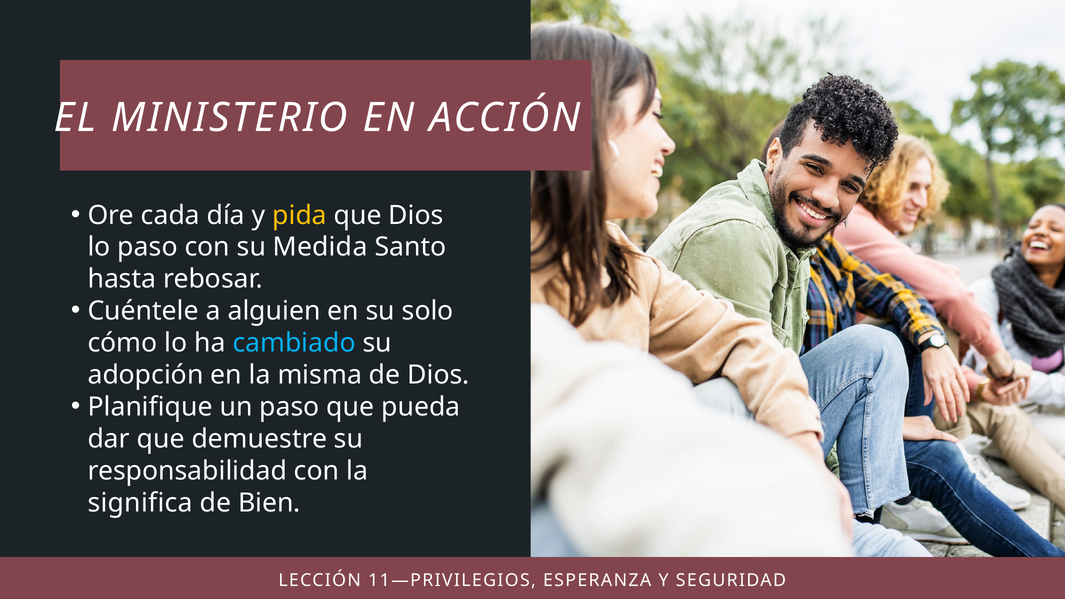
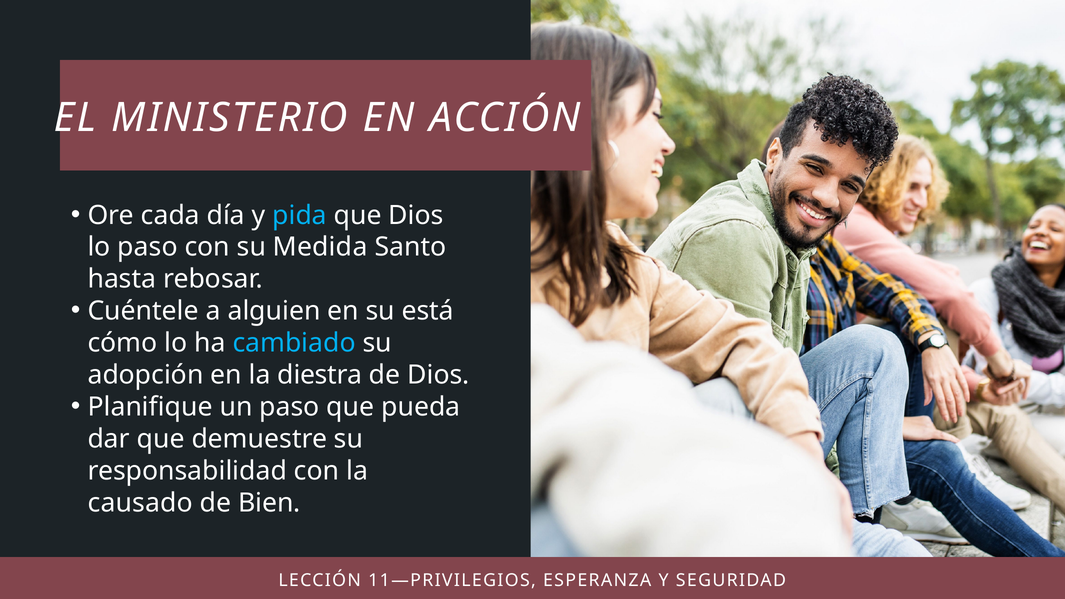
pida colour: yellow -> light blue (300, 215)
solo: solo -> está (428, 311)
misma: misma -> diestra (320, 375)
significa: significa -> causado (140, 503)
